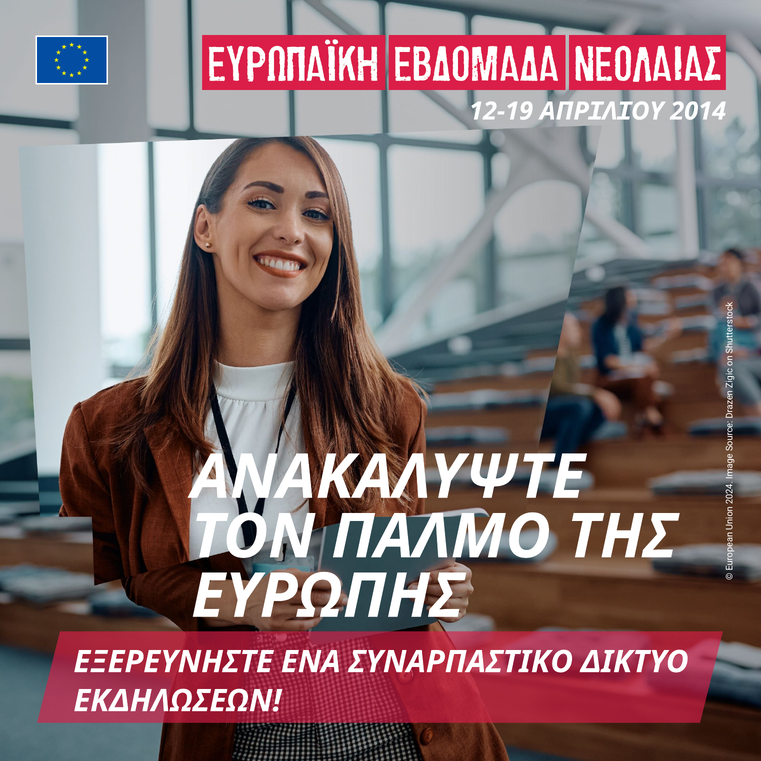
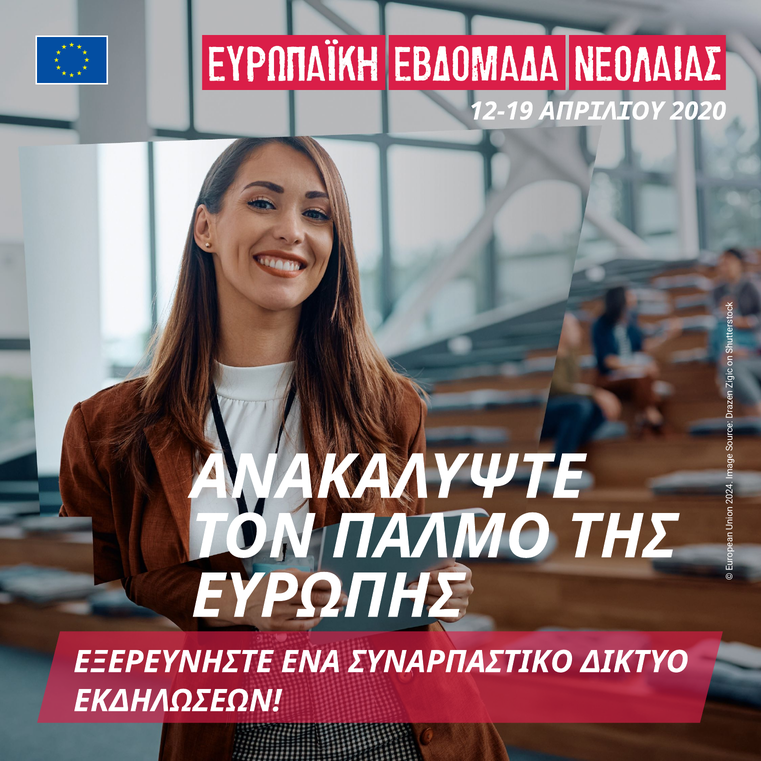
2014: 2014 -> 2020 (698, 111)
